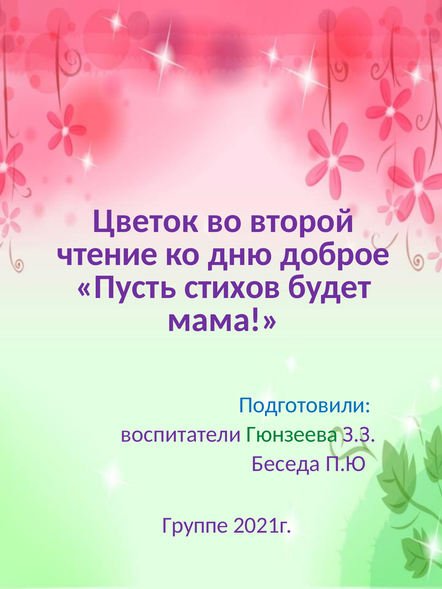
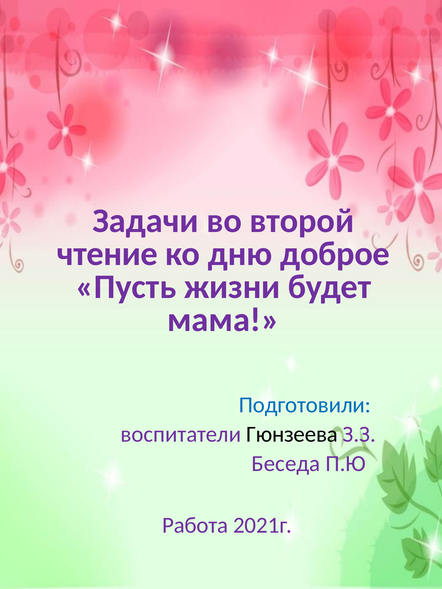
Цветок: Цветок -> Задачи (146, 221)
стихов: стихов -> жизни (232, 287)
Гюнзеева colour: green -> black (292, 435)
Группе: Группе -> Работа (195, 526)
